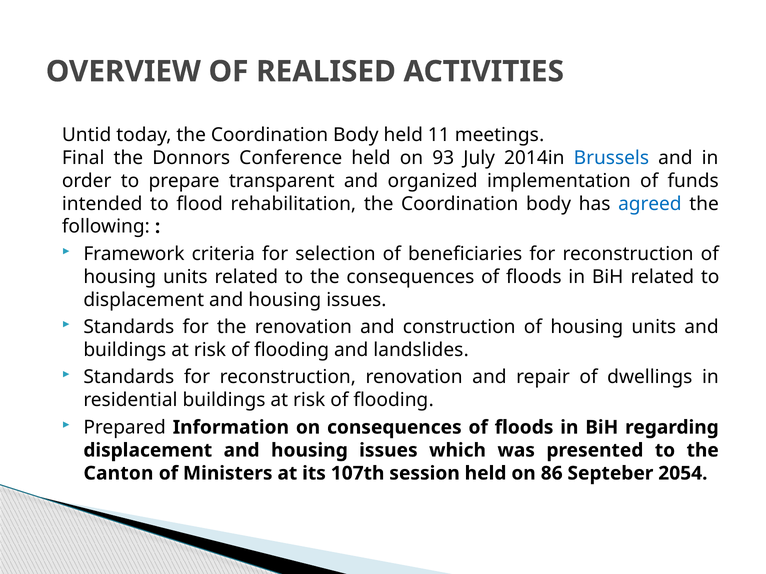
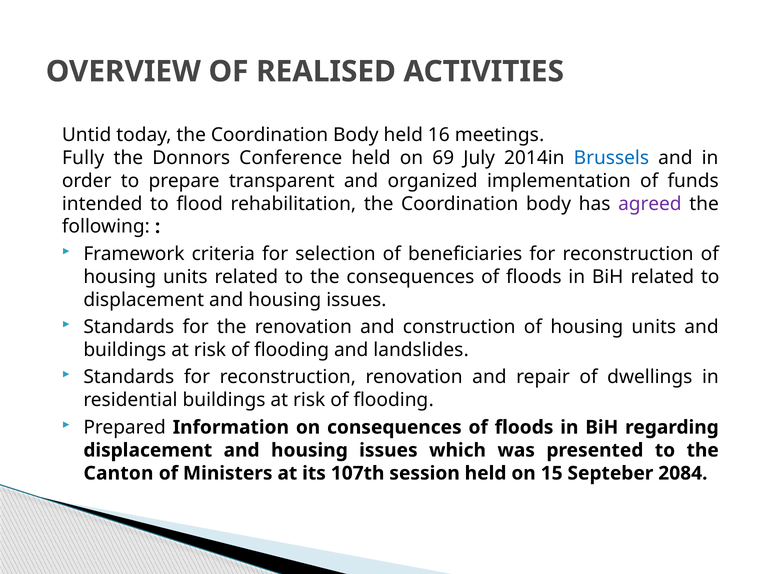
11: 11 -> 16 (439, 135)
Final: Final -> Fully (83, 158)
93: 93 -> 69 (443, 158)
agreed colour: blue -> purple (650, 204)
86: 86 -> 15 (552, 474)
2054: 2054 -> 2084 (683, 474)
